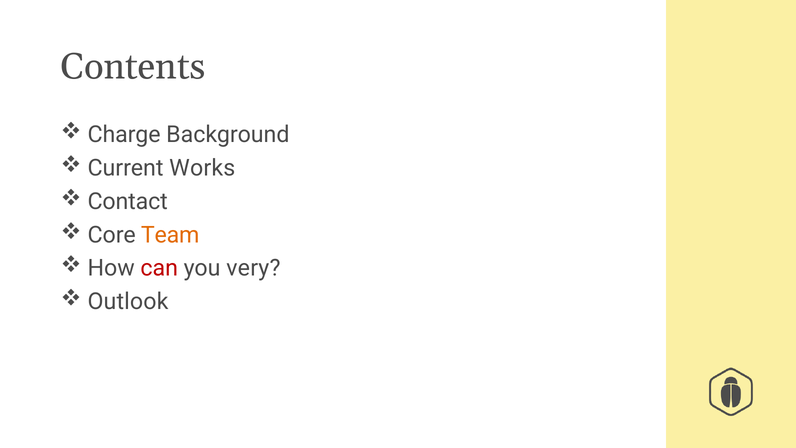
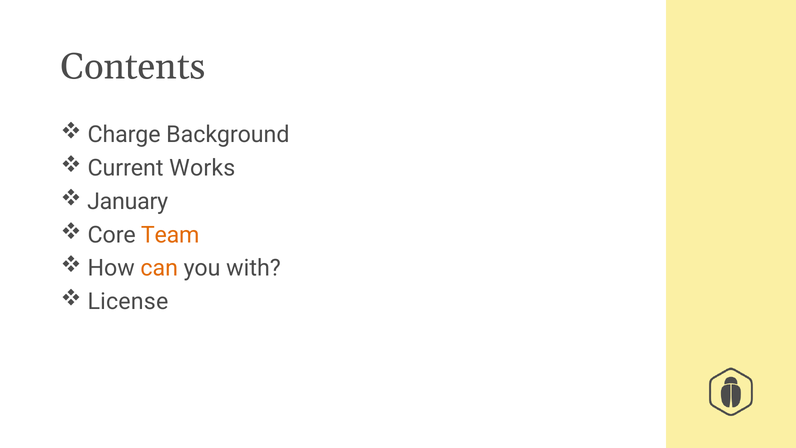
Contact: Contact -> January (128, 201)
can colour: red -> orange (159, 268)
very: very -> with (253, 268)
Outlook: Outlook -> License (128, 301)
